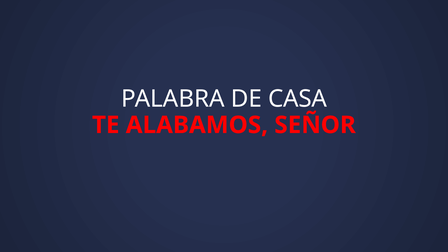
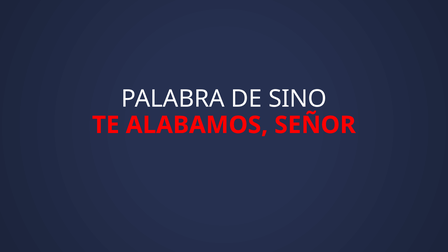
CASA: CASA -> SINO (298, 99)
